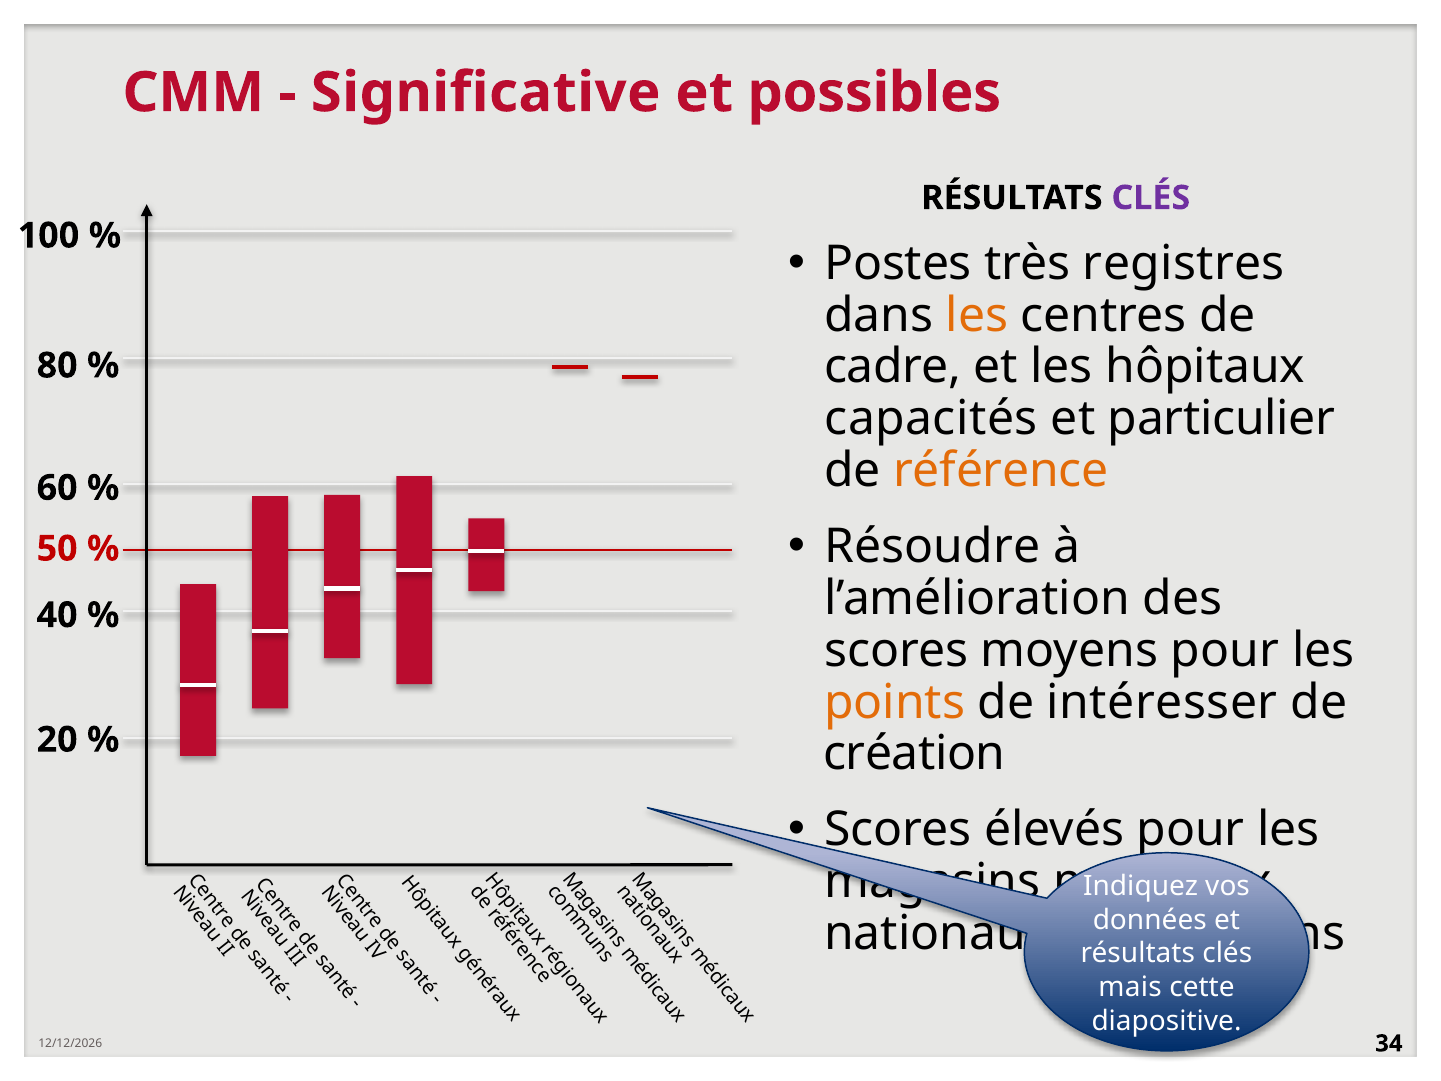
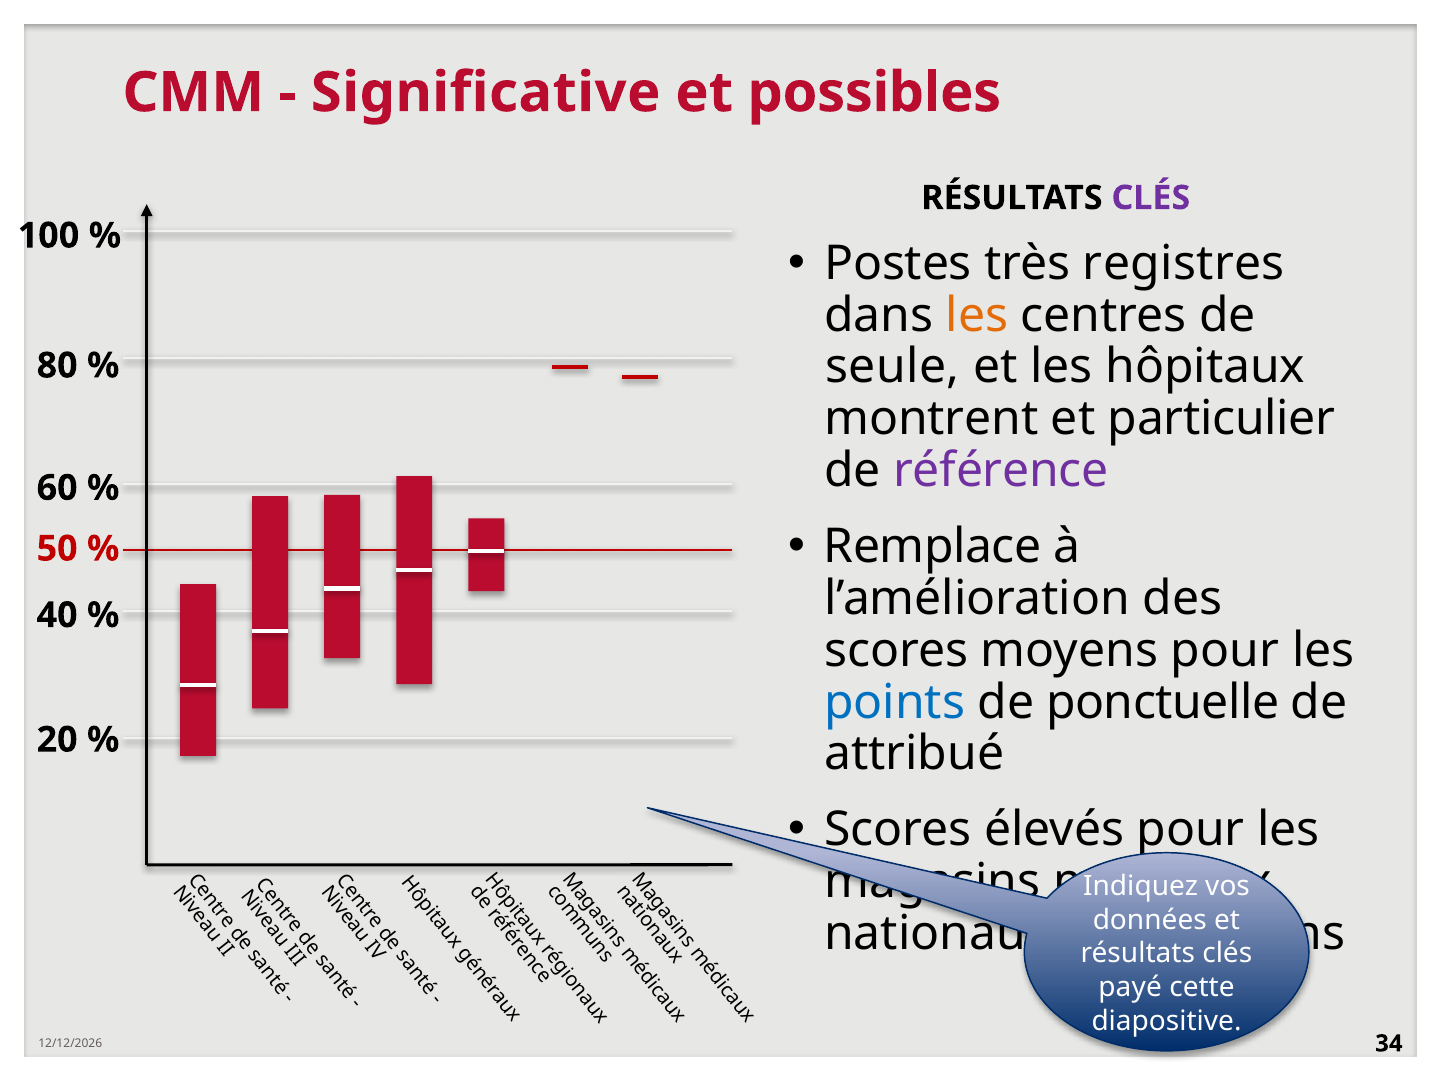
cadre: cadre -> seule (892, 367)
capacités: capacités -> montrent (931, 419)
référence colour: orange -> purple (1001, 471)
Résoudre: Résoudre -> Remplace (933, 547)
points colour: orange -> blue (895, 702)
intéresser: intéresser -> ponctuelle (1163, 702)
création: création -> attribué (914, 754)
mais: mais -> payé (1130, 987)
